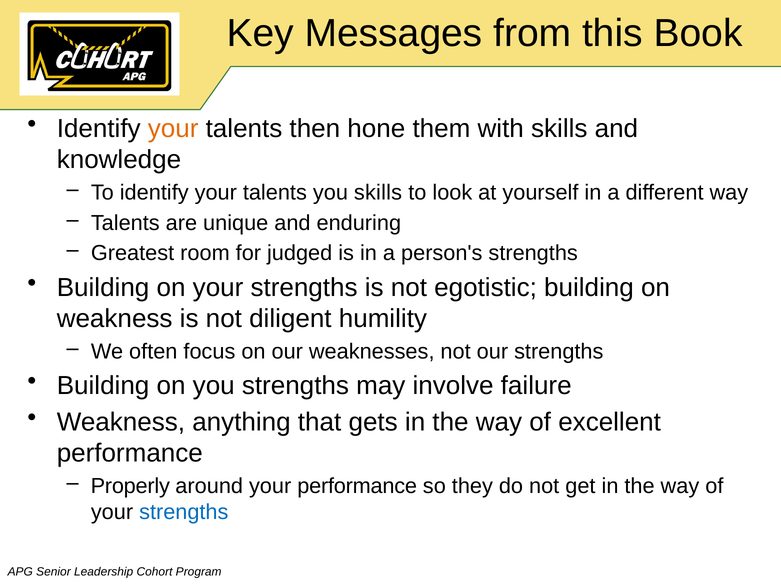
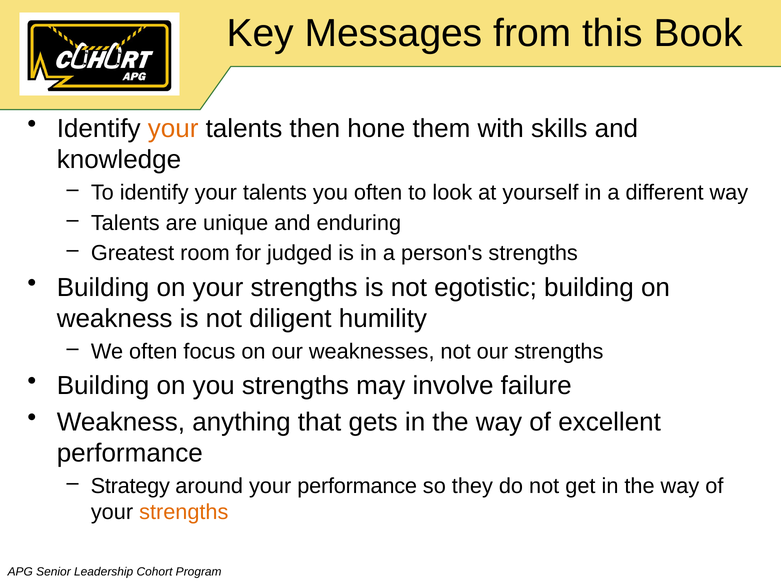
you skills: skills -> often (378, 192)
Properly: Properly -> Strategy (130, 486)
strengths colour: blue -> orange (184, 512)
